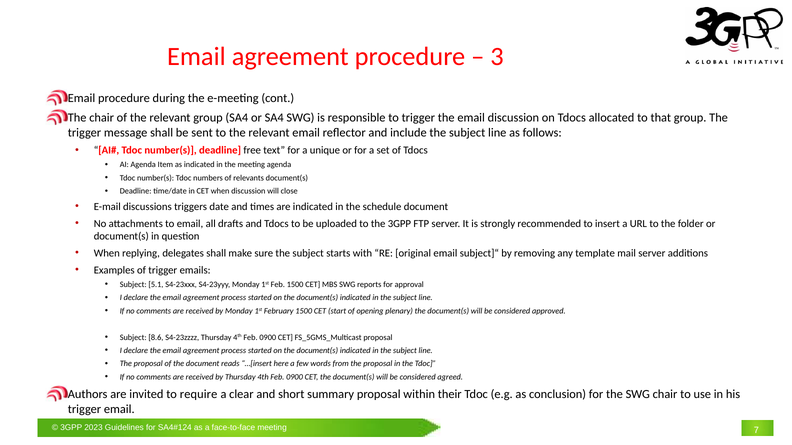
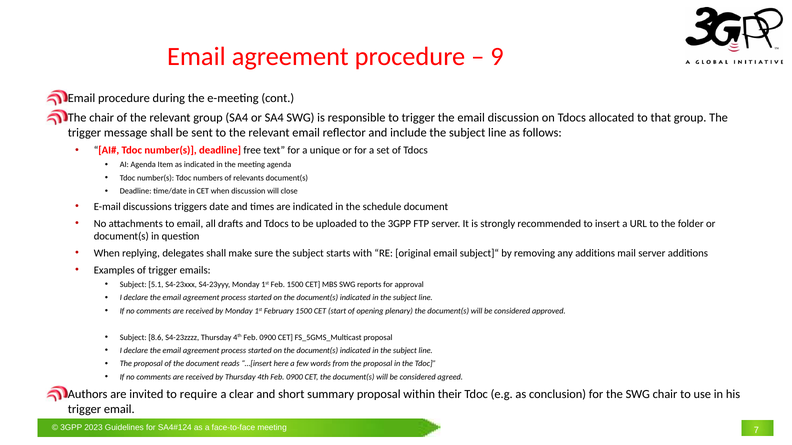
3: 3 -> 9 (497, 57)
any template: template -> additions (595, 253)
